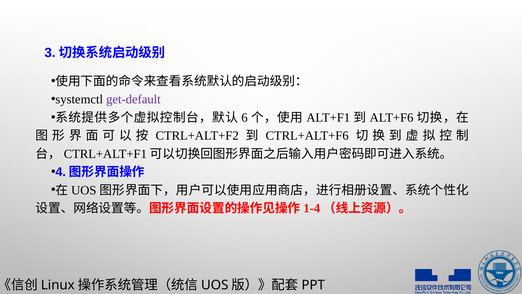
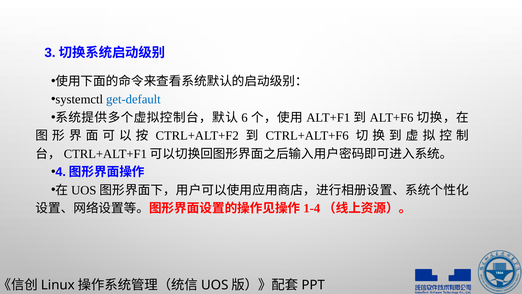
get-default colour: purple -> blue (133, 99)
